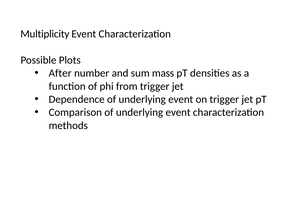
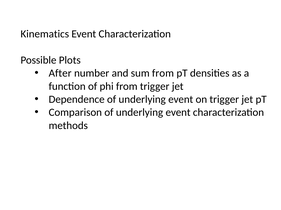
Multiplicity: Multiplicity -> Kinematics (45, 34)
sum mass: mass -> from (163, 73)
